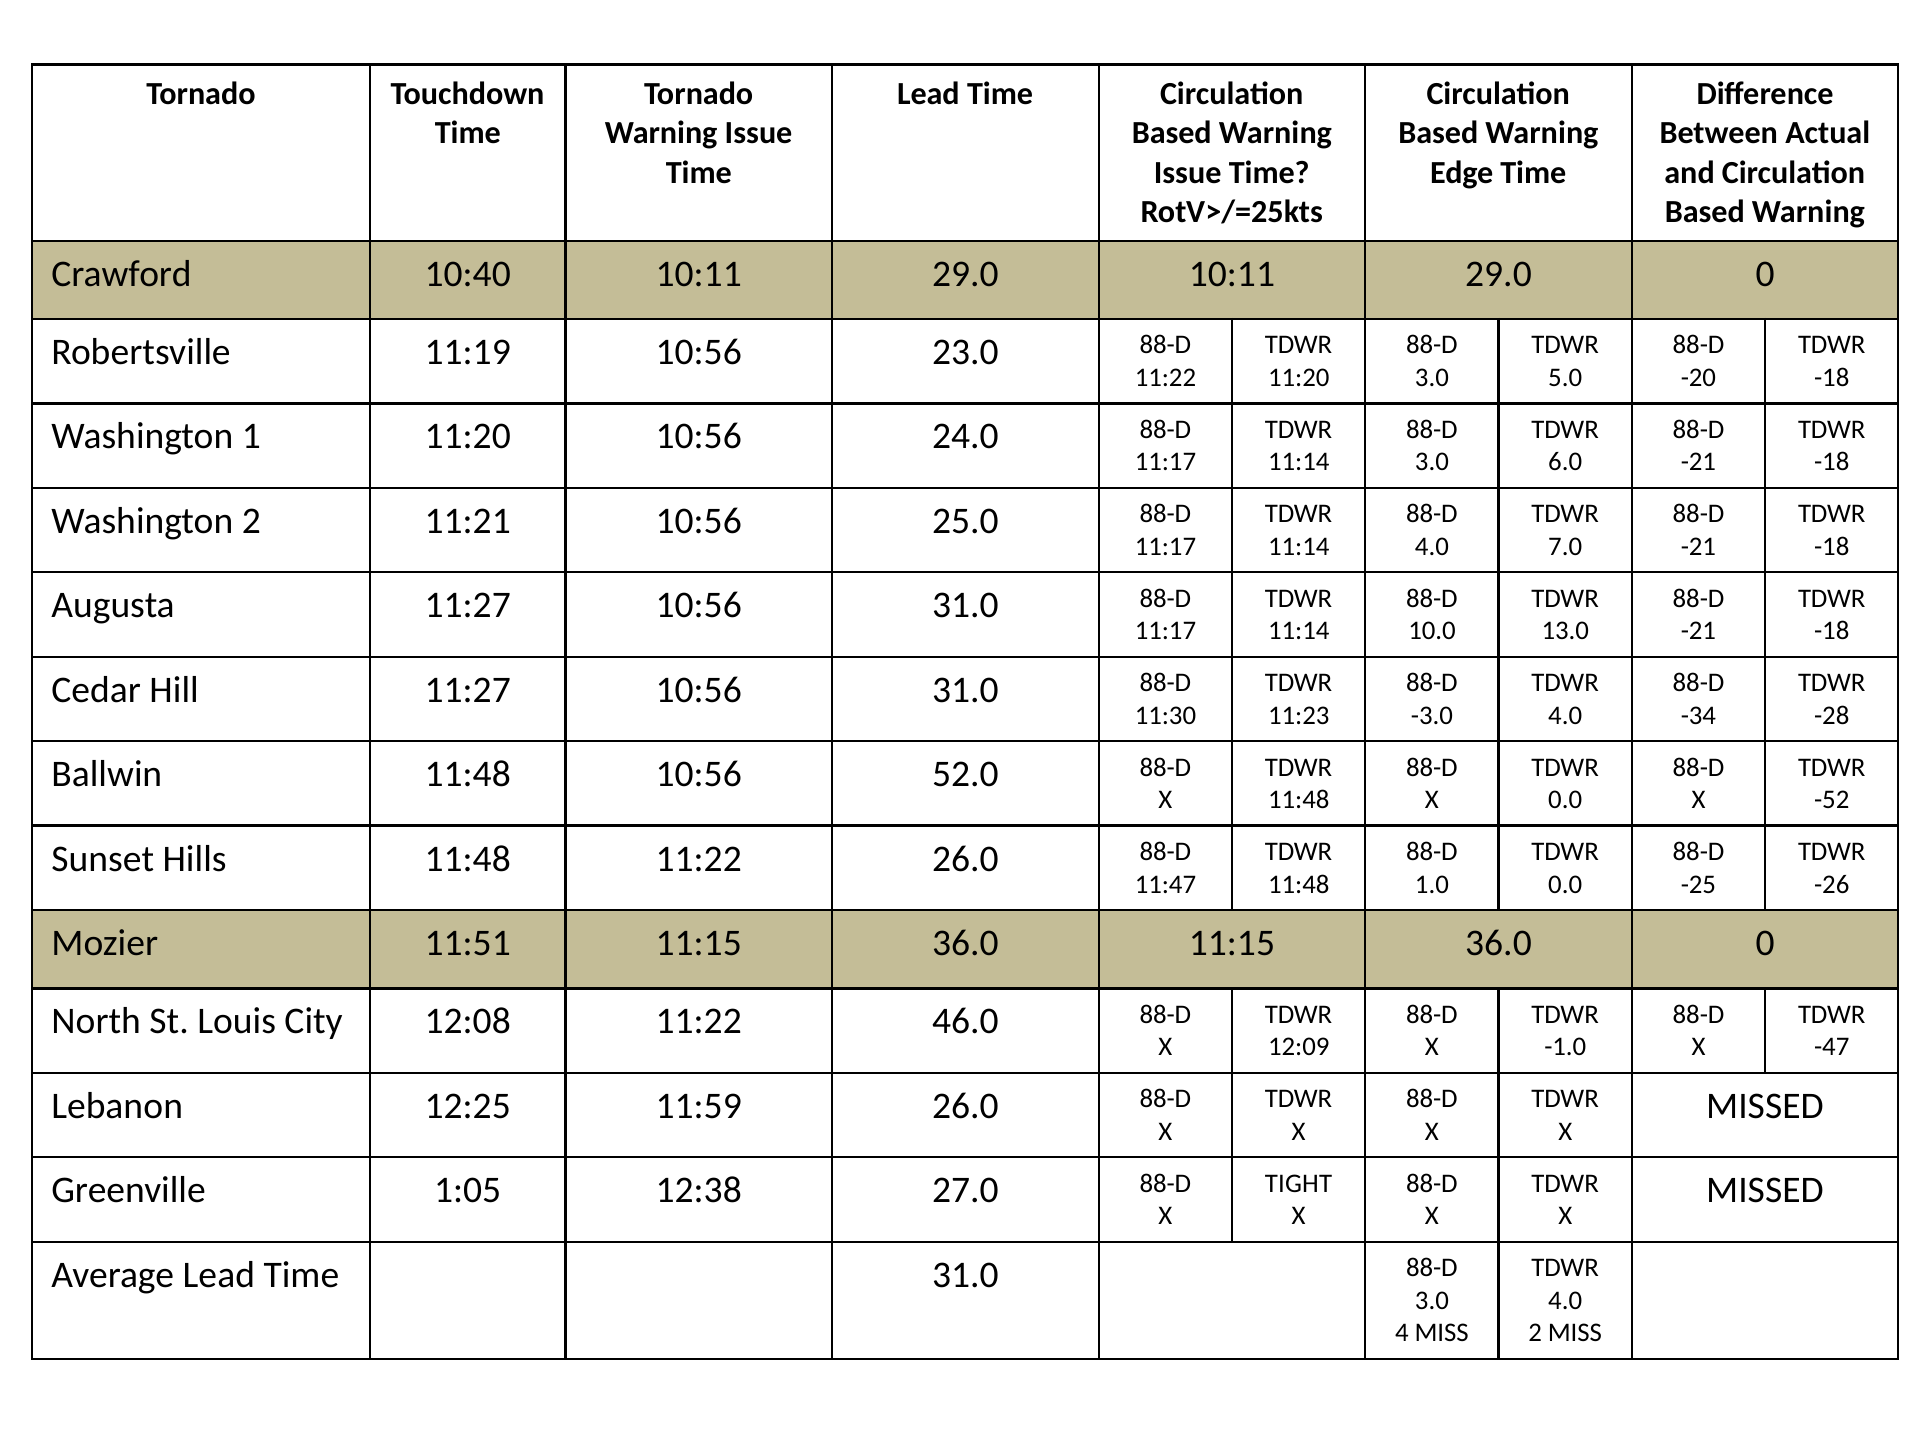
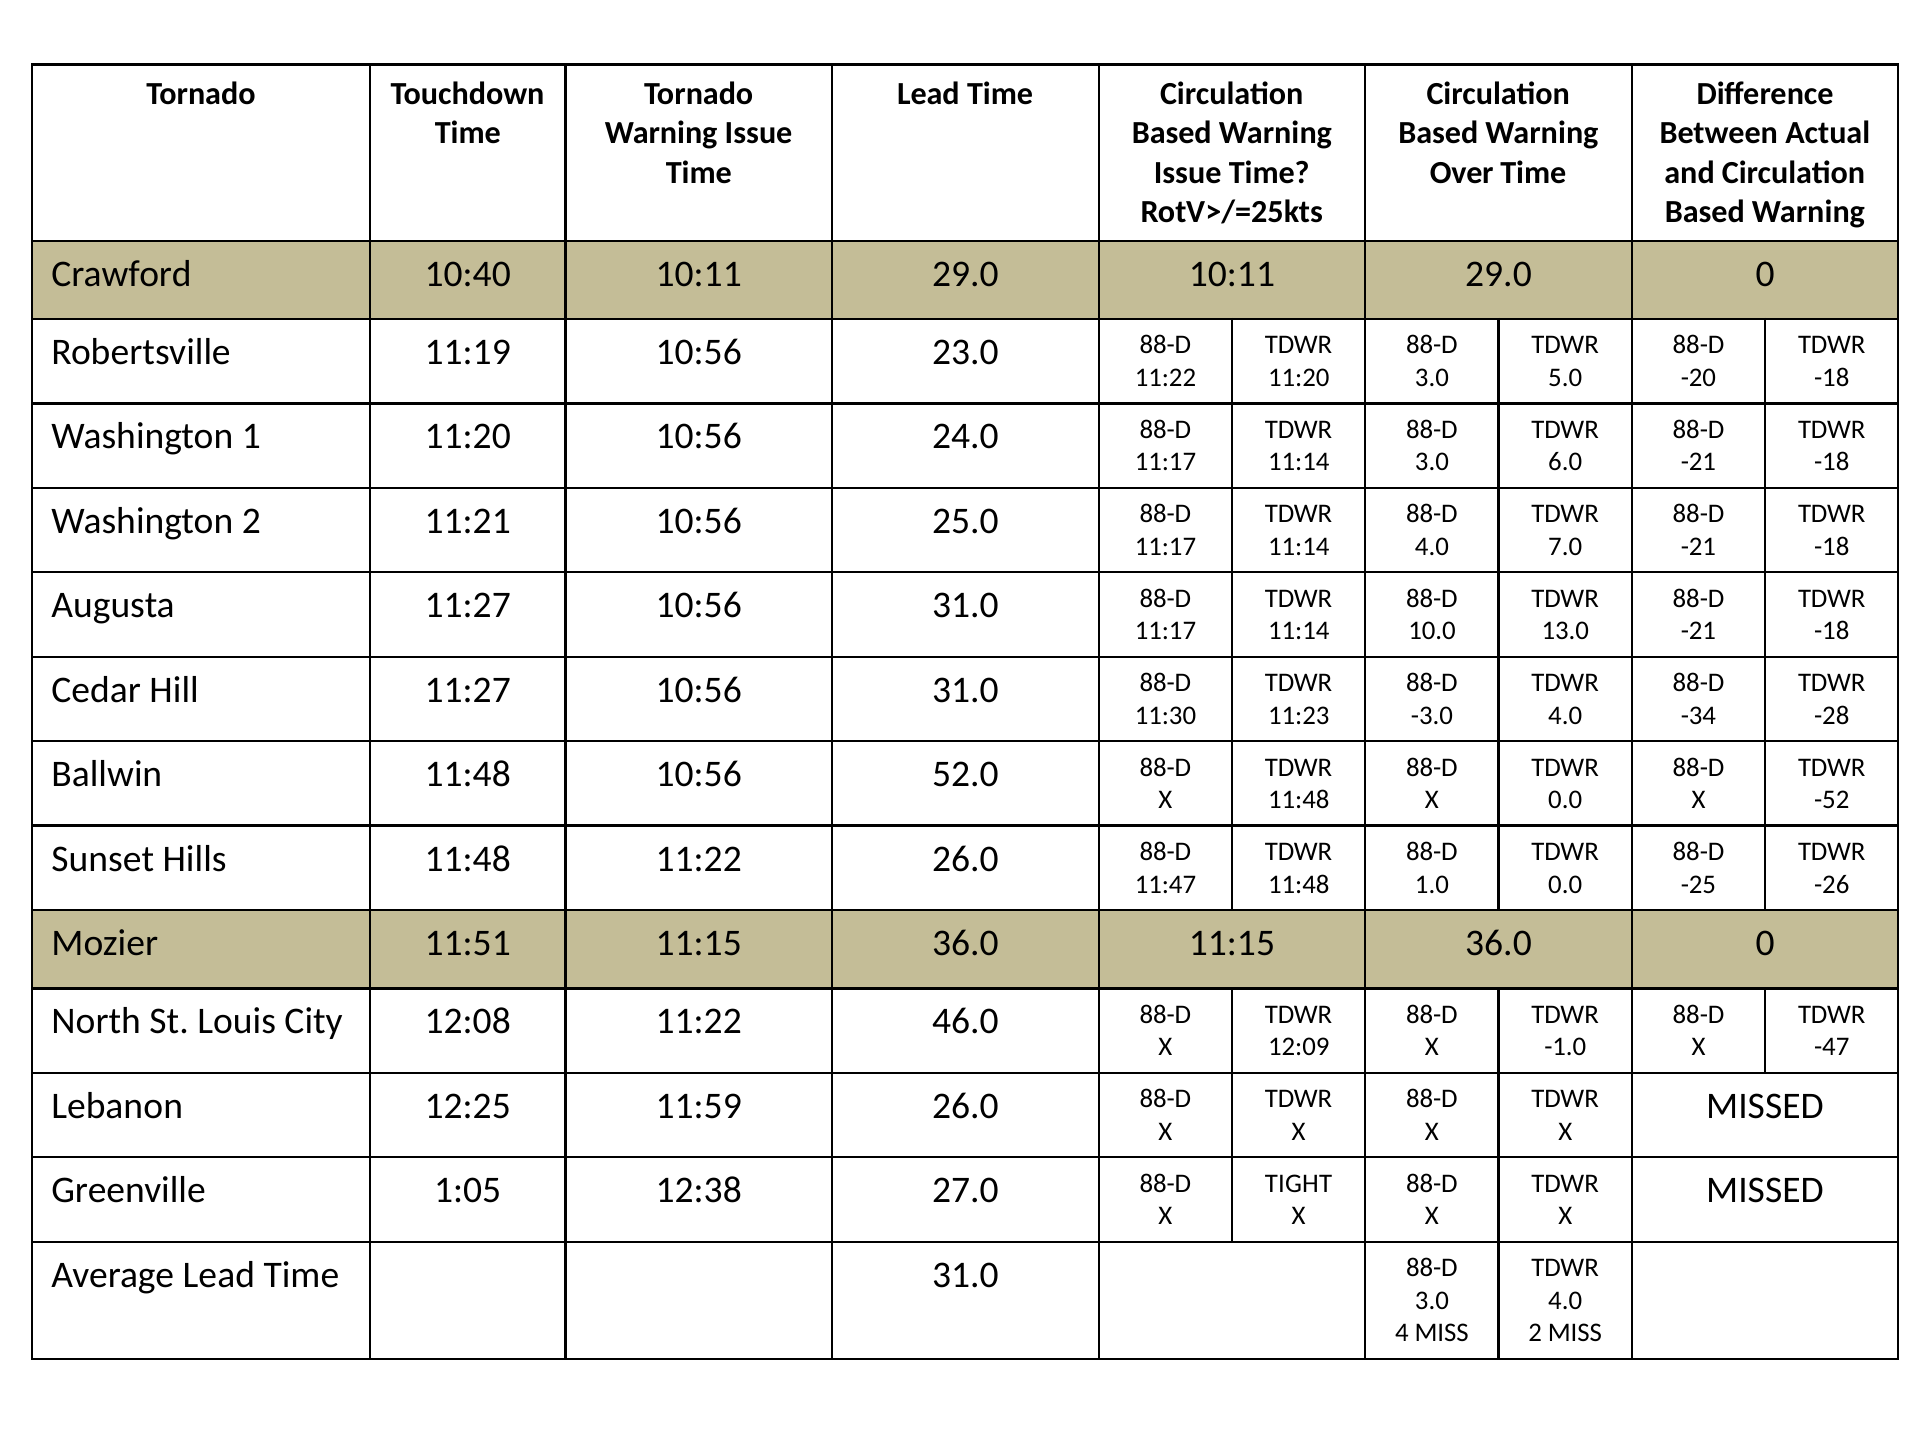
Edge: Edge -> Over (1462, 172)
